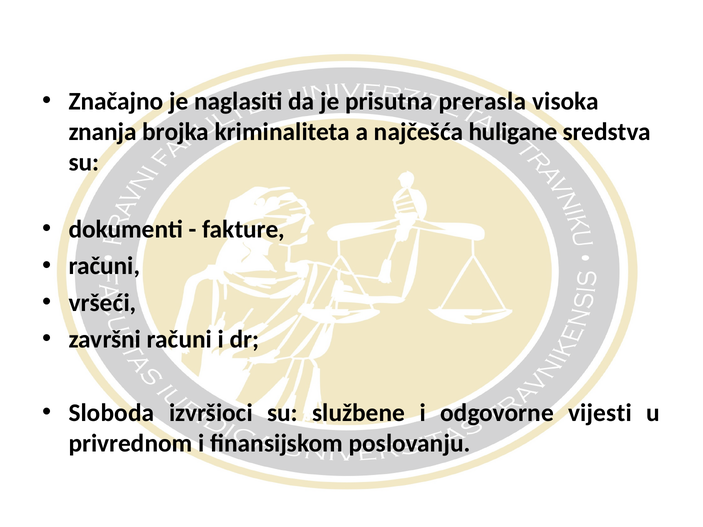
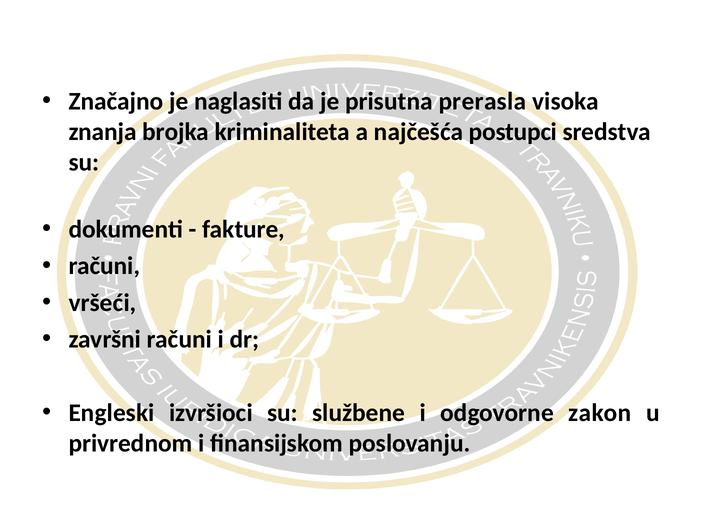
huligane: huligane -> postupci (513, 132)
Sloboda: Sloboda -> Engleski (112, 413)
vijesti: vijesti -> zakon (600, 413)
